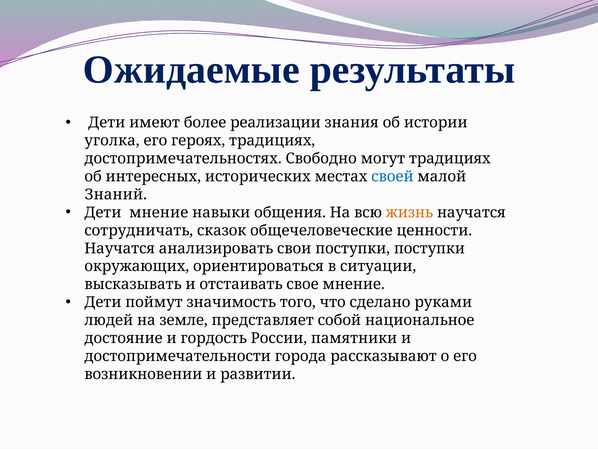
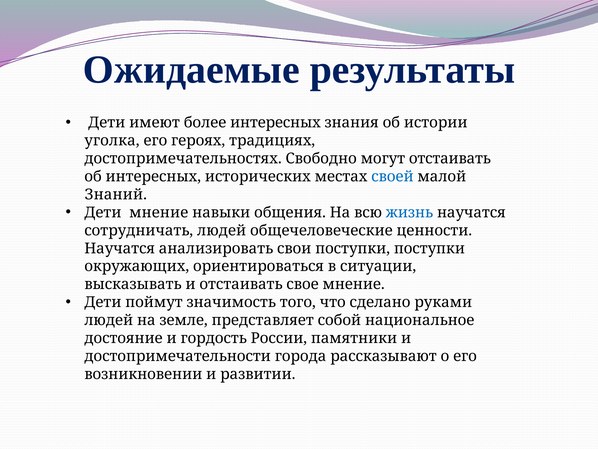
более реализации: реализации -> интересных (275, 123)
могут традициях: традициях -> отстаивать (450, 158)
жизнь colour: orange -> blue (410, 212)
сотрудничать сказок: сказок -> людей (222, 230)
